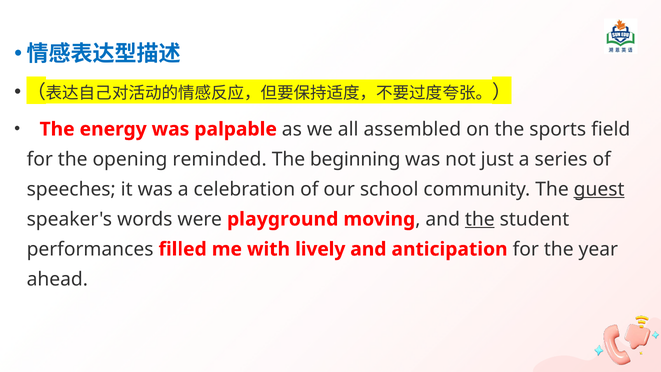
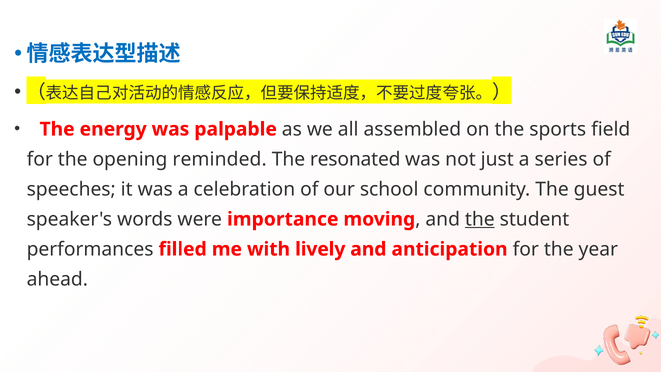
beginning: beginning -> resonated (355, 159)
guest underline: present -> none (599, 189)
playground: playground -> importance (283, 219)
